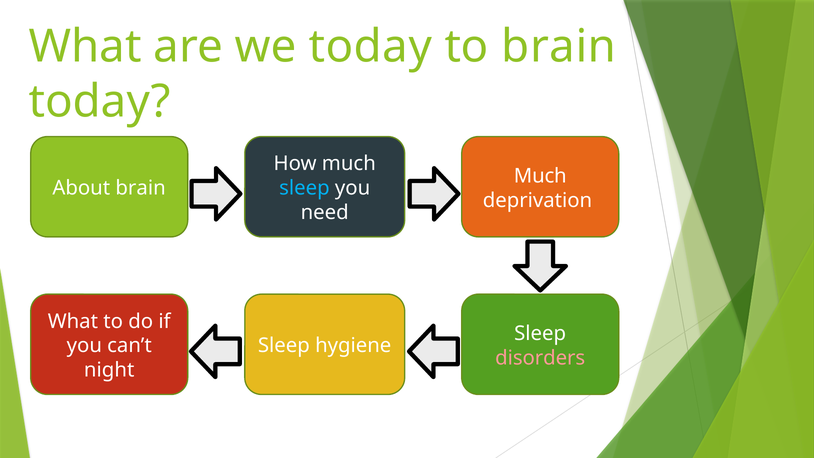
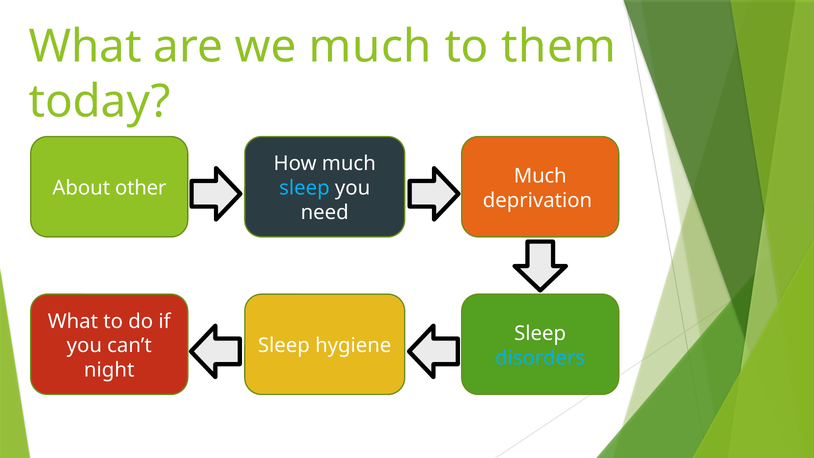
we today: today -> much (370, 46)
to brain: brain -> them (559, 46)
About brain: brain -> other (141, 188)
disorders colour: pink -> light blue (540, 358)
